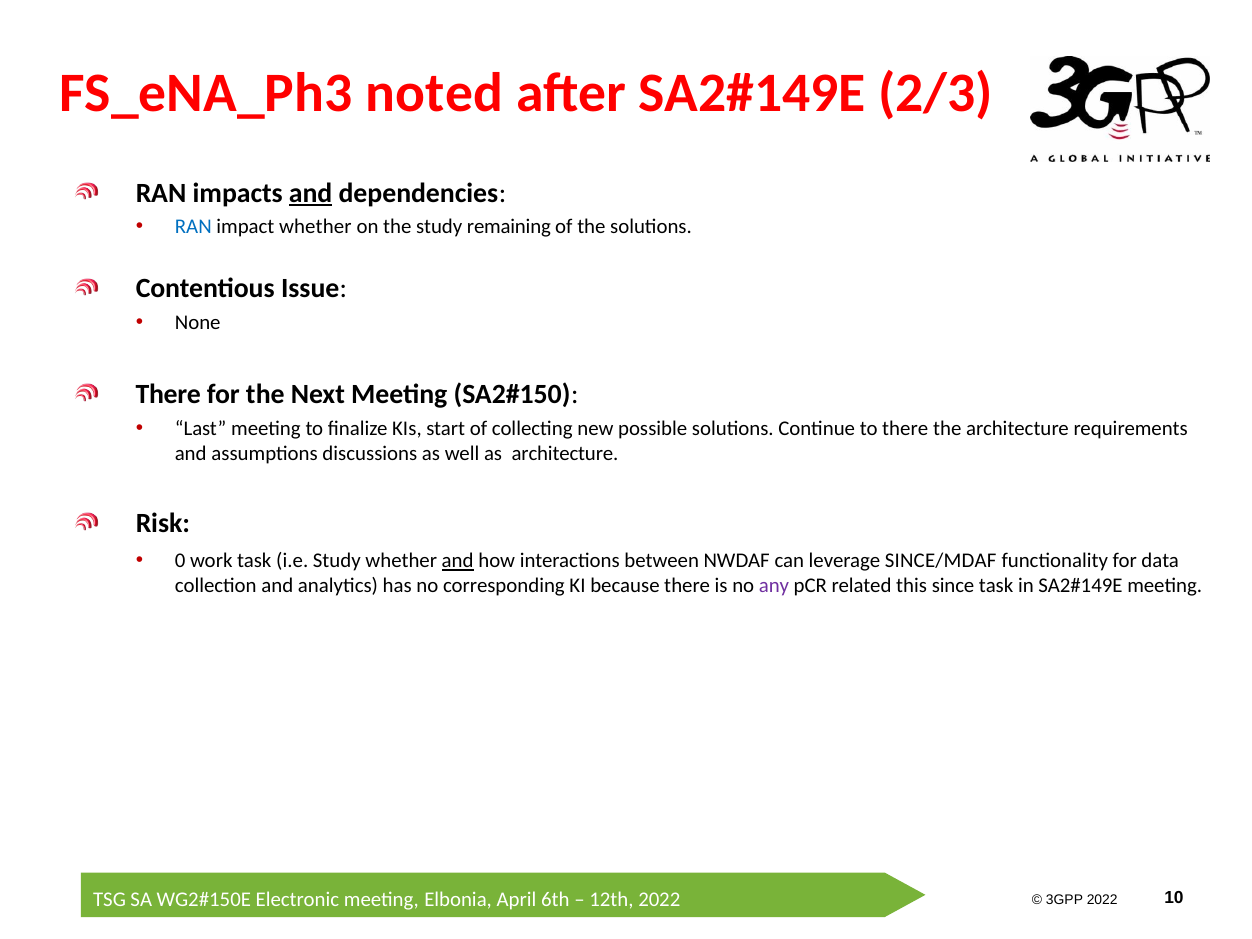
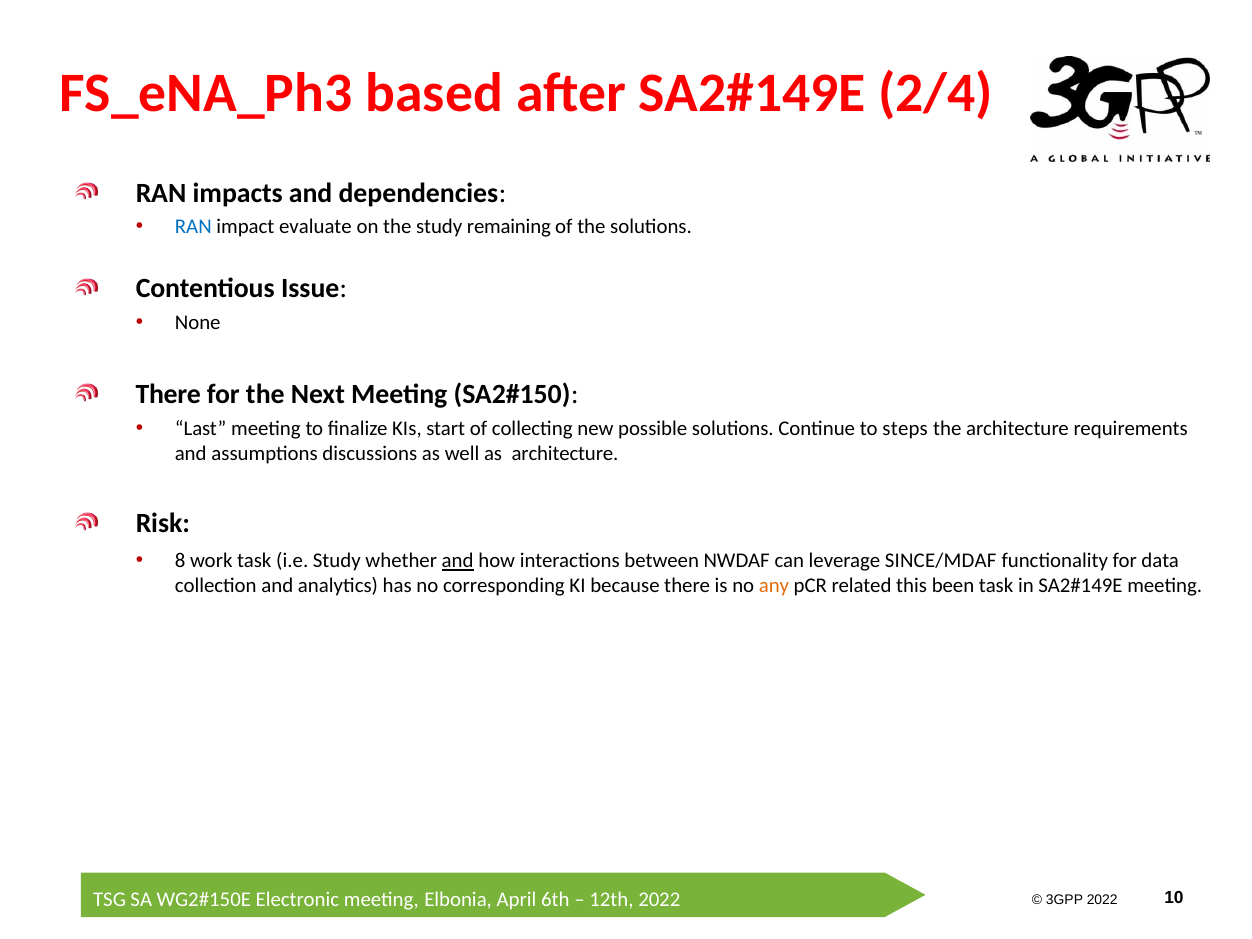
noted: noted -> based (434, 94)
2/3: 2/3 -> 2/4 (936, 94)
and underline: present -> none (311, 193)
impact whether: whether -> evaluate (315, 227)
to there: there -> steps (905, 428)
0: 0 -> 8 (180, 561)
any colour: purple -> orange (774, 586)
since: since -> been (953, 586)
